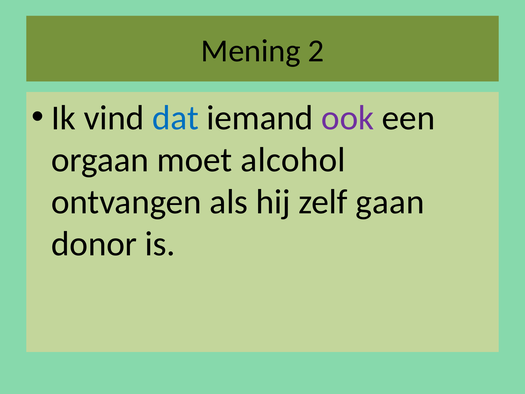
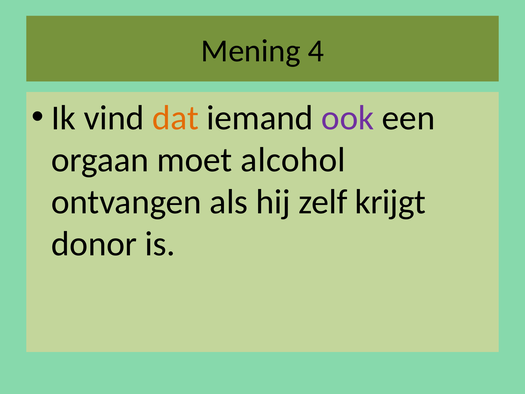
2: 2 -> 4 (316, 51)
dat colour: blue -> orange (175, 118)
gaan: gaan -> krijgt (390, 202)
